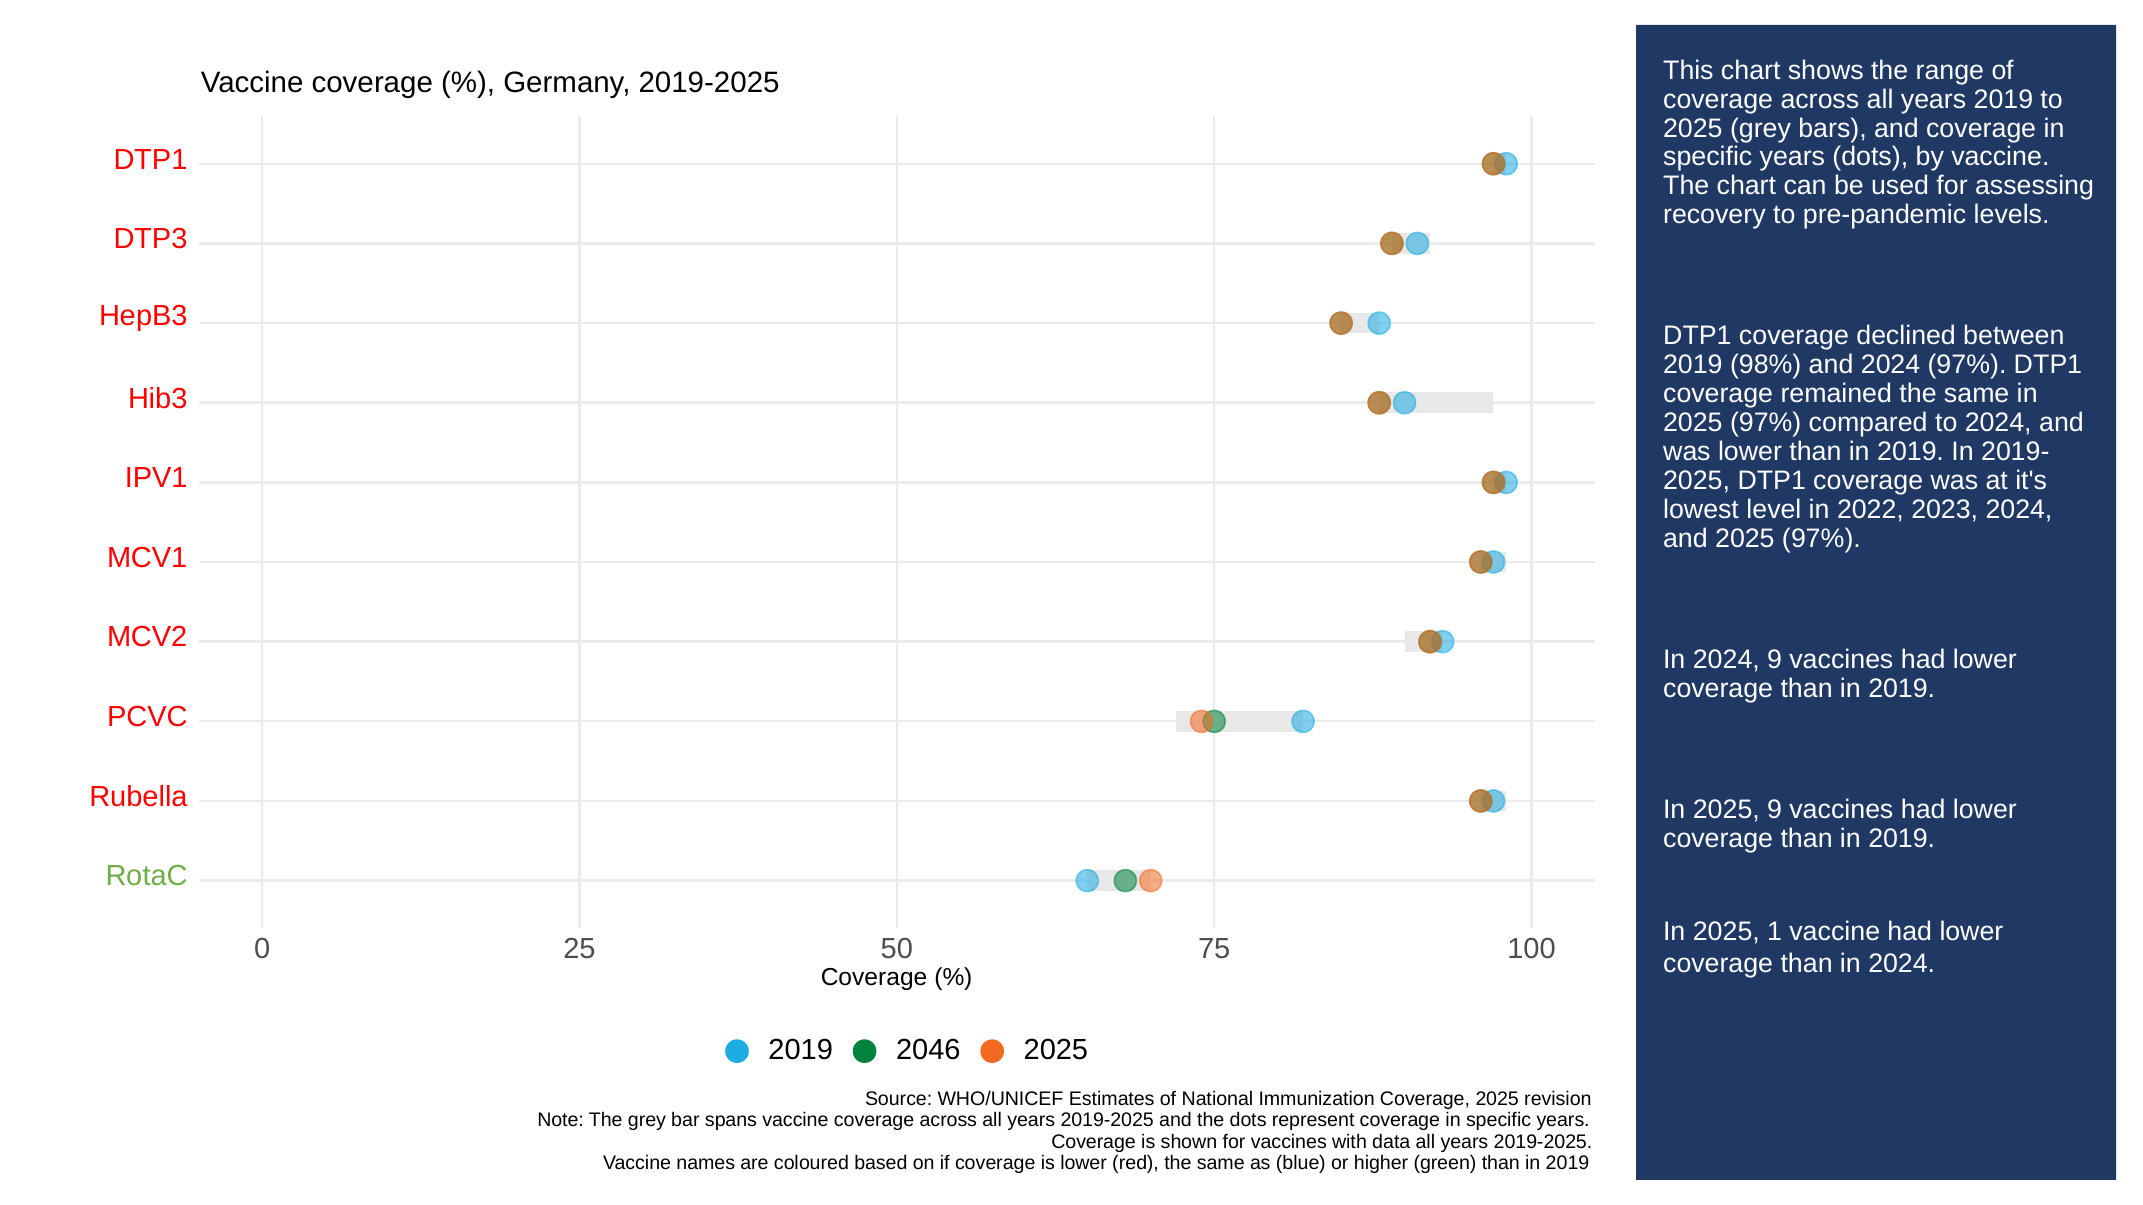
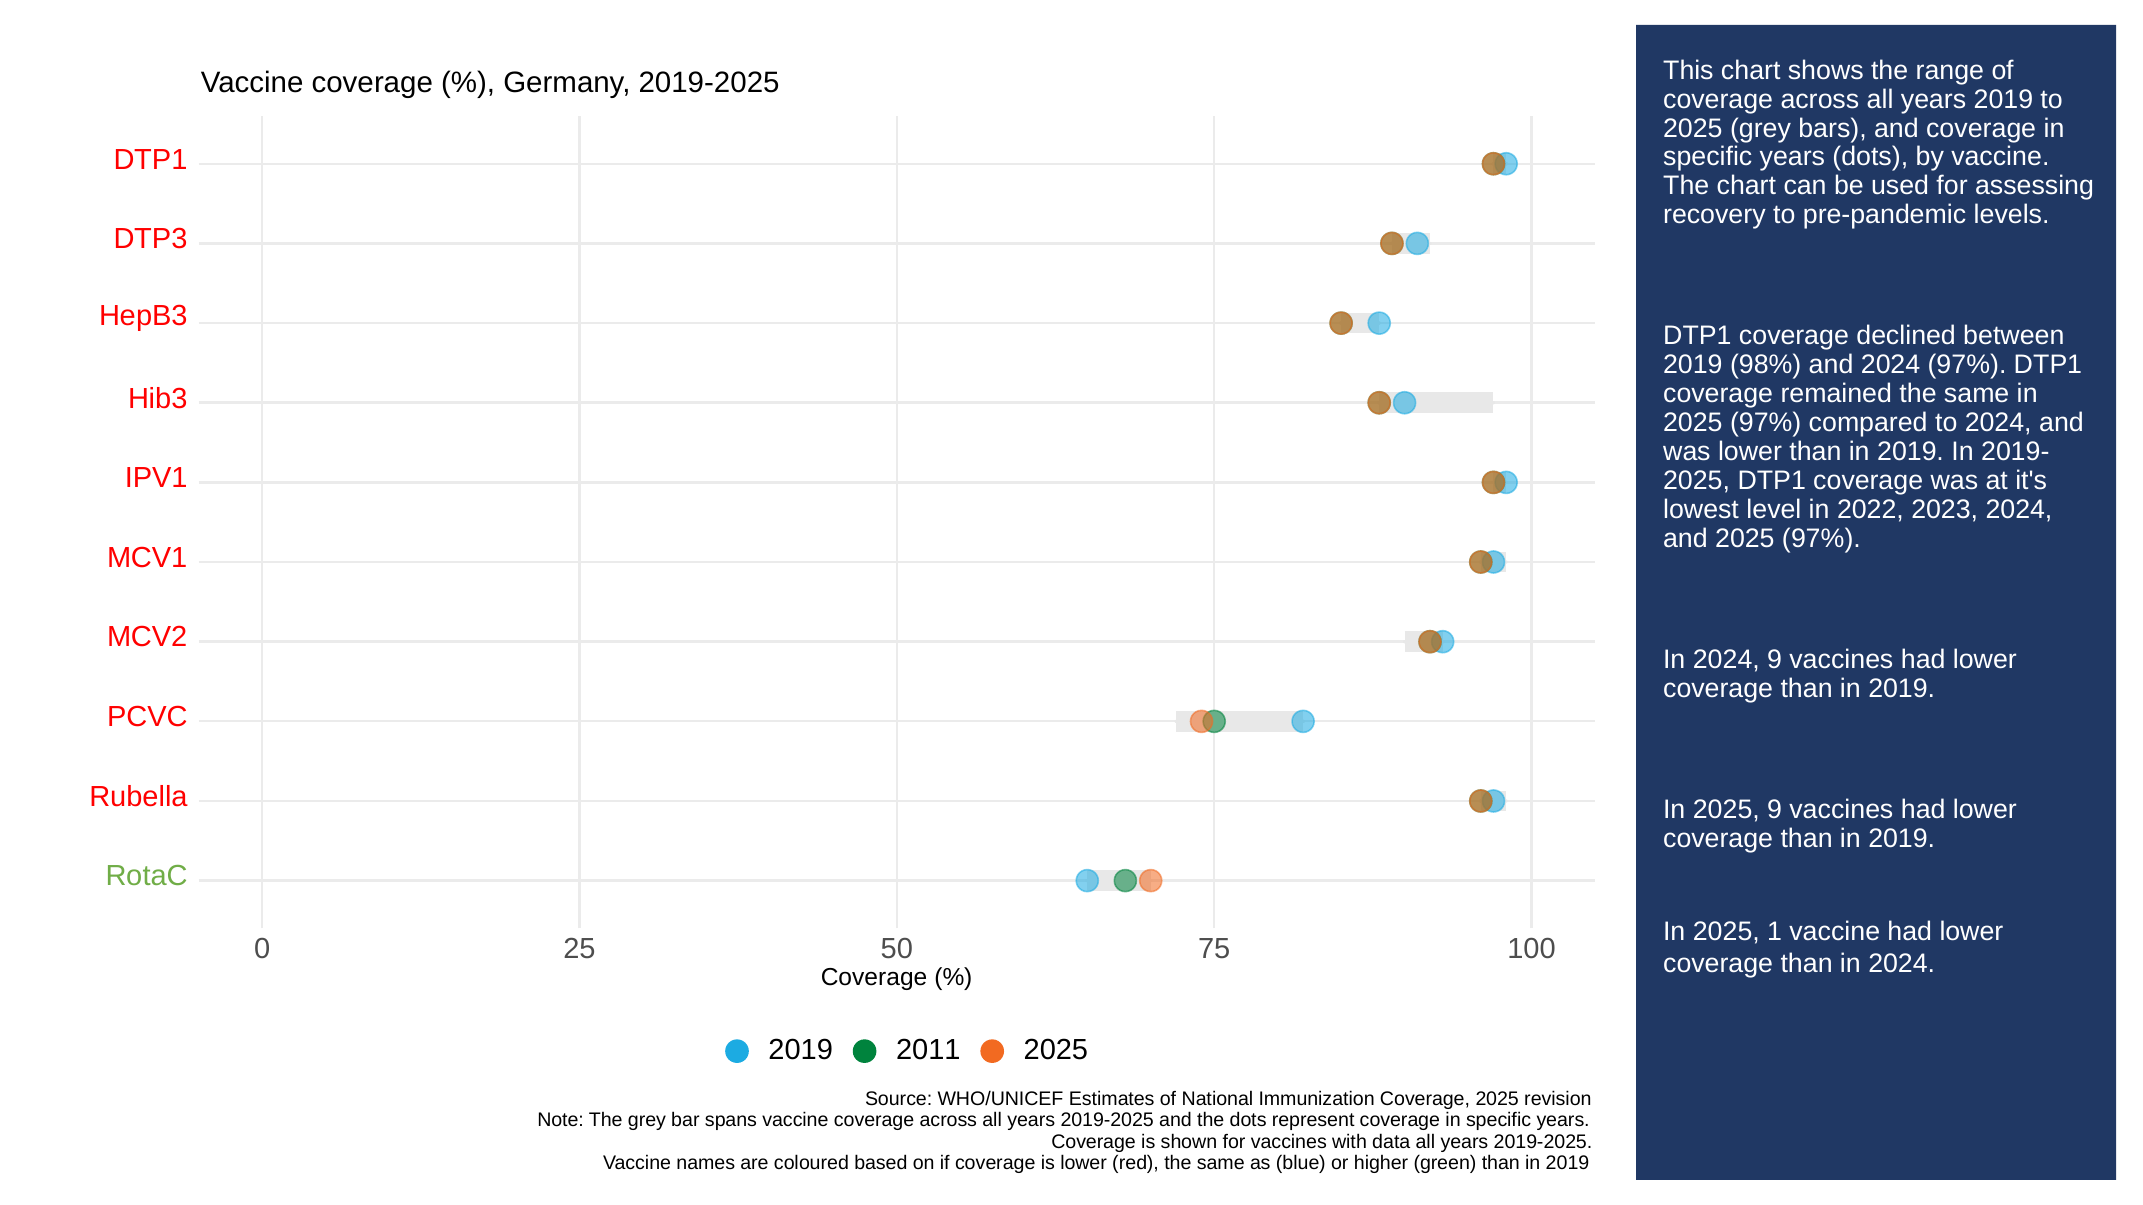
2046: 2046 -> 2011 (928, 1050)
